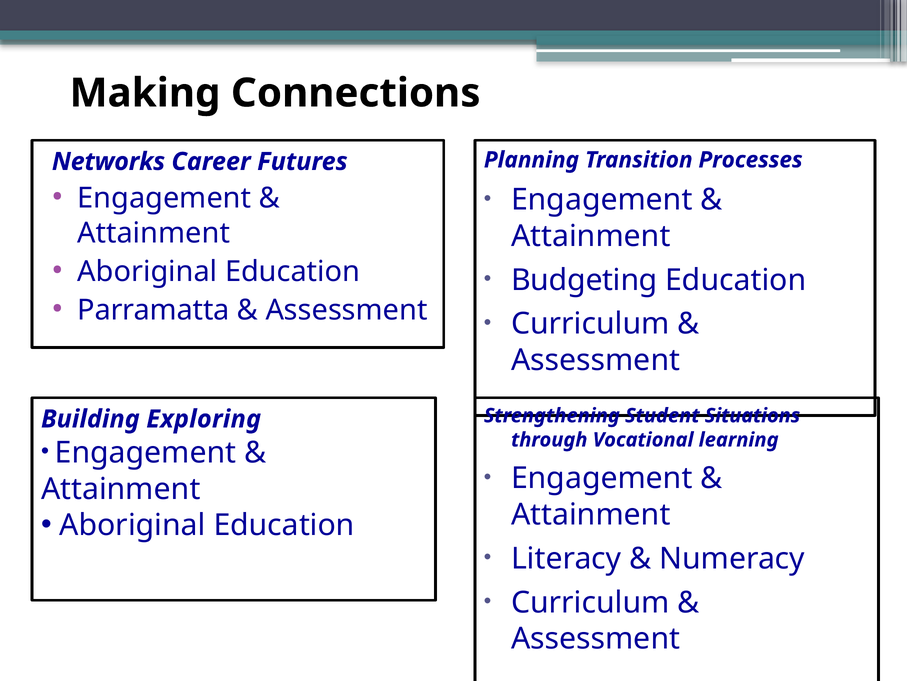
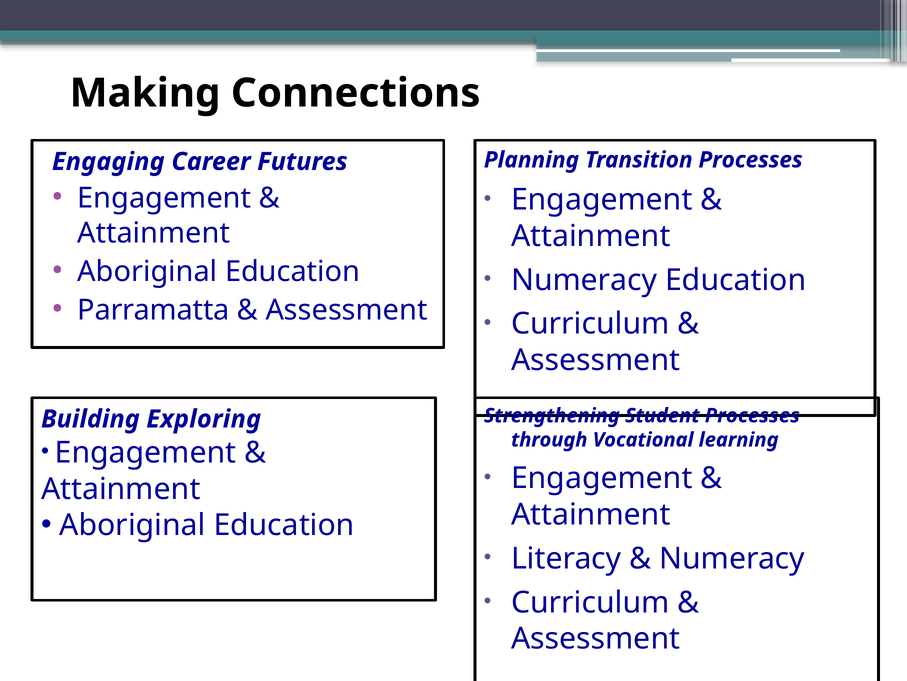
Networks: Networks -> Engaging (108, 161)
Budgeting: Budgeting -> Numeracy (584, 280)
Student Situations: Situations -> Processes (752, 415)
